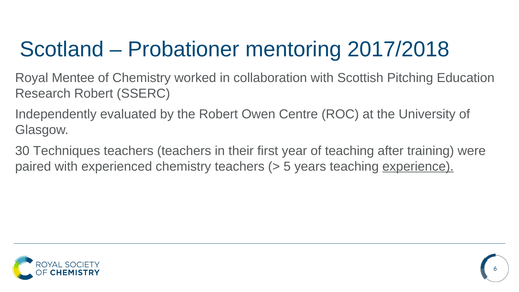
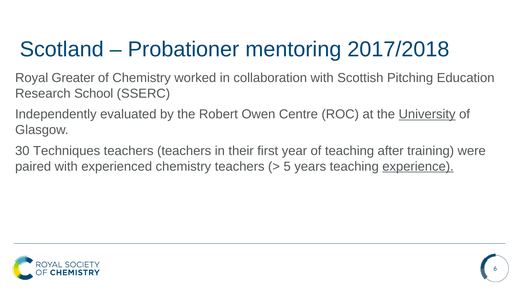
Mentee: Mentee -> Greater (73, 78)
Research Robert: Robert -> School (94, 93)
University underline: none -> present (427, 114)
